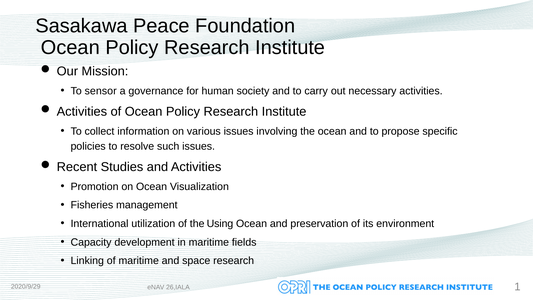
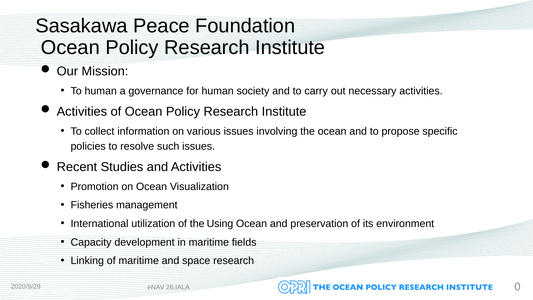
To sensor: sensor -> human (101, 91)
1: 1 -> 0 (517, 287)
